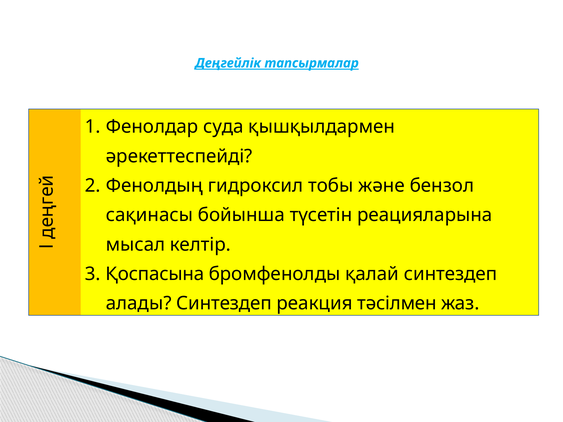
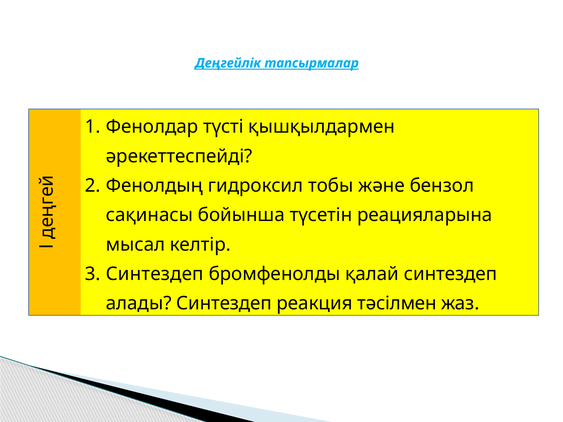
суда: суда -> түсті (223, 127)
Қоспасына: Қоспасына -> Синтездеп (155, 274)
